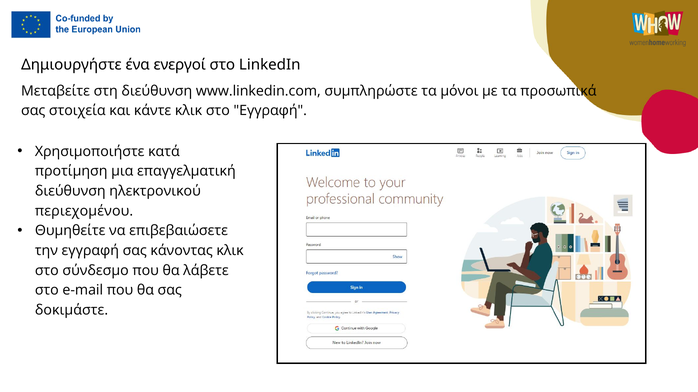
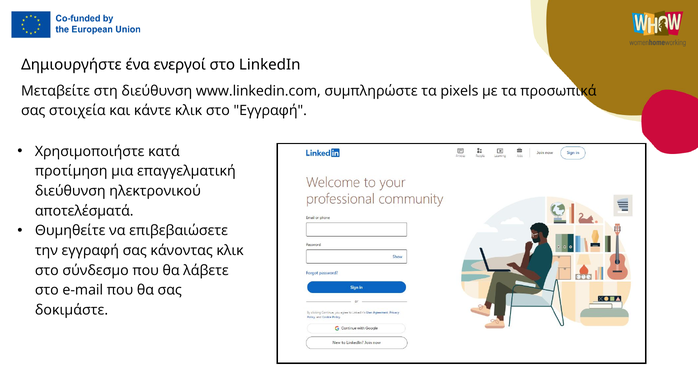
μόνοι: μόνοι -> pixels (459, 91)
περιεχομένου: περιεχομένου -> αποτελέσματά (84, 211)
